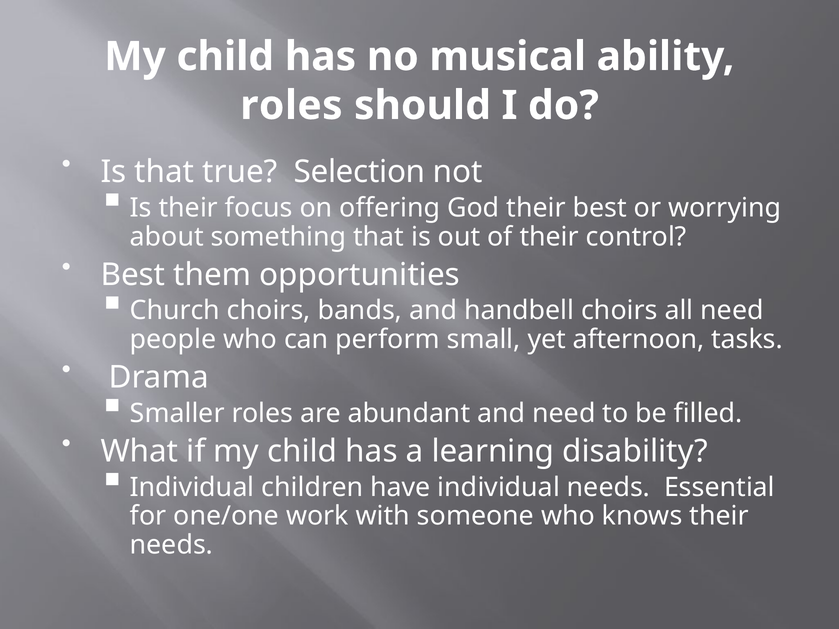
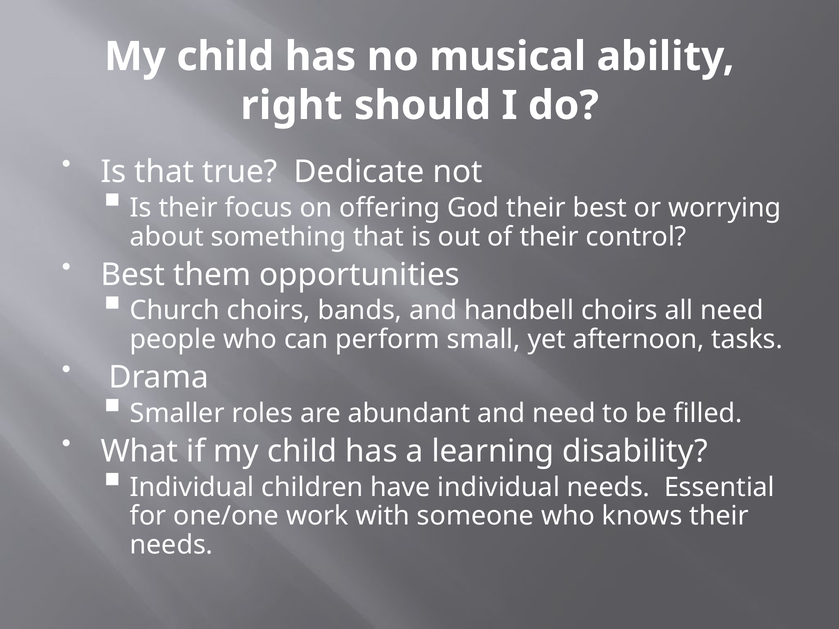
roles: roles -> right (291, 106)
Selection: Selection -> Dedicate (359, 172)
